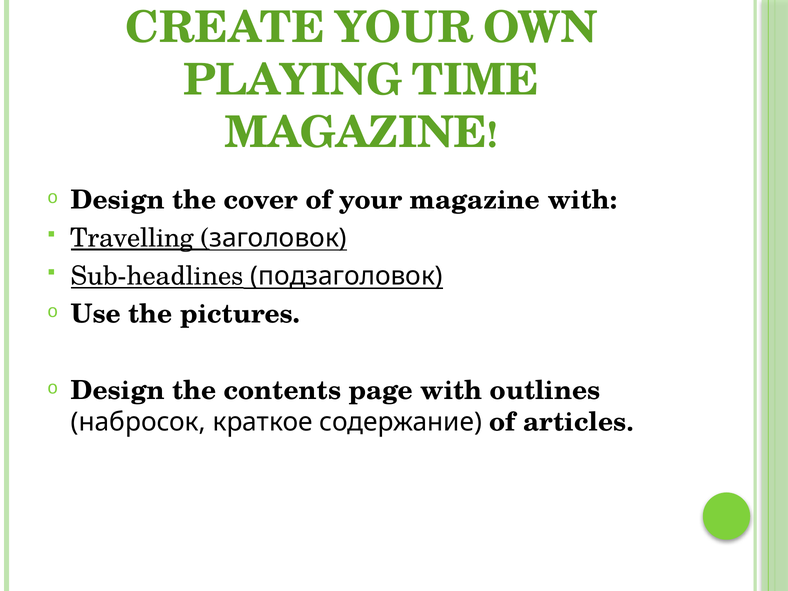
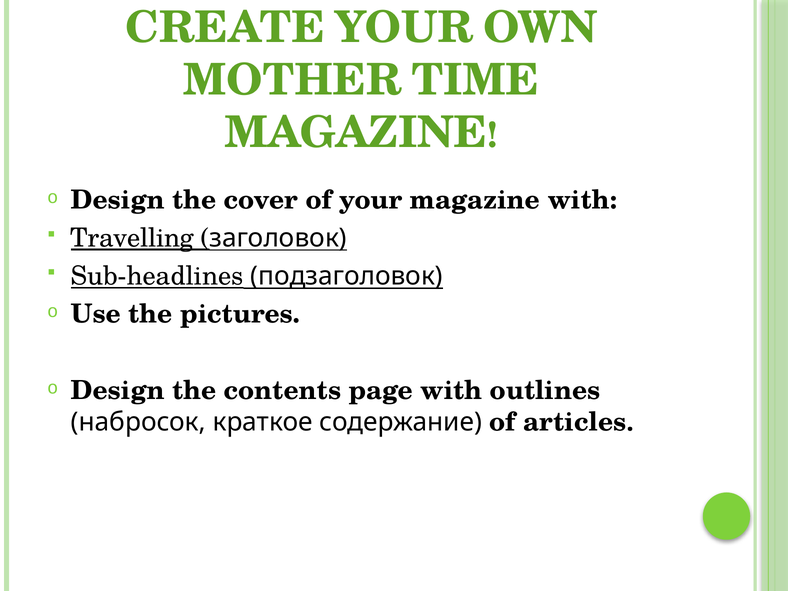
PLAYING: PLAYING -> MOTHER (293, 80)
